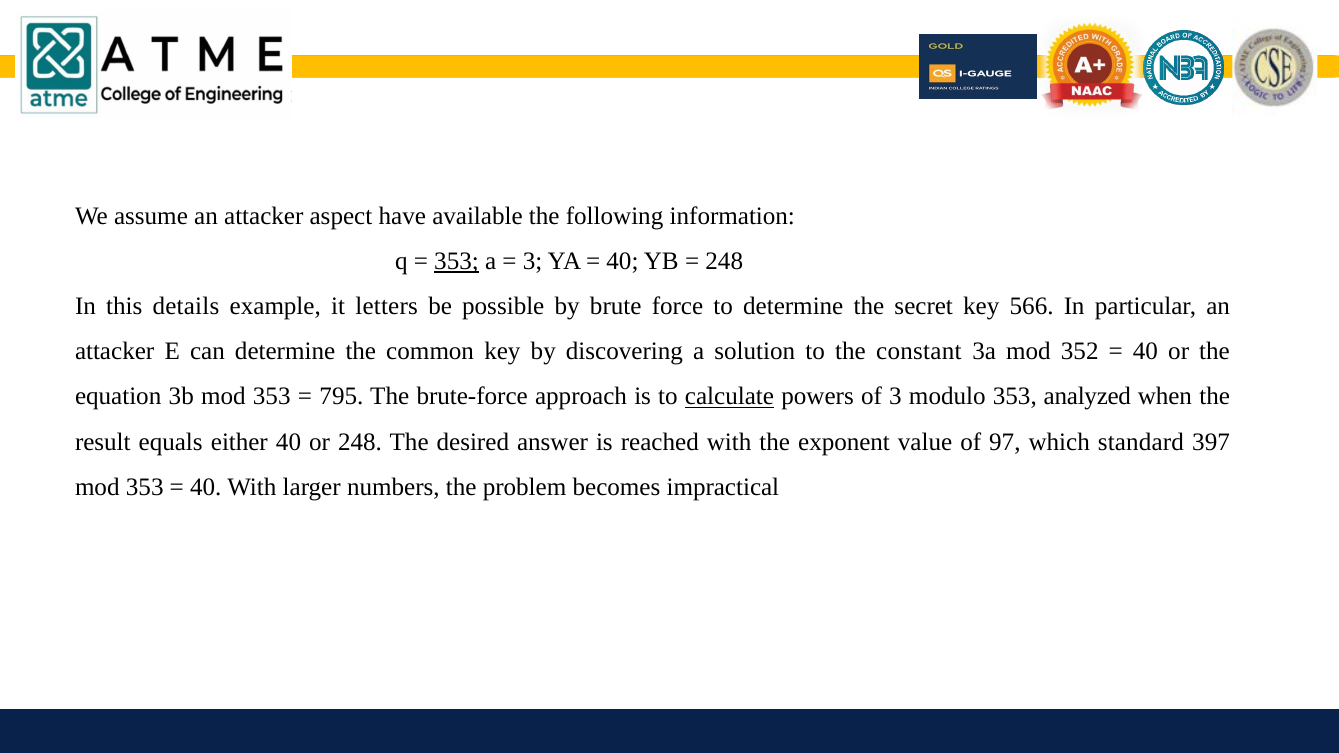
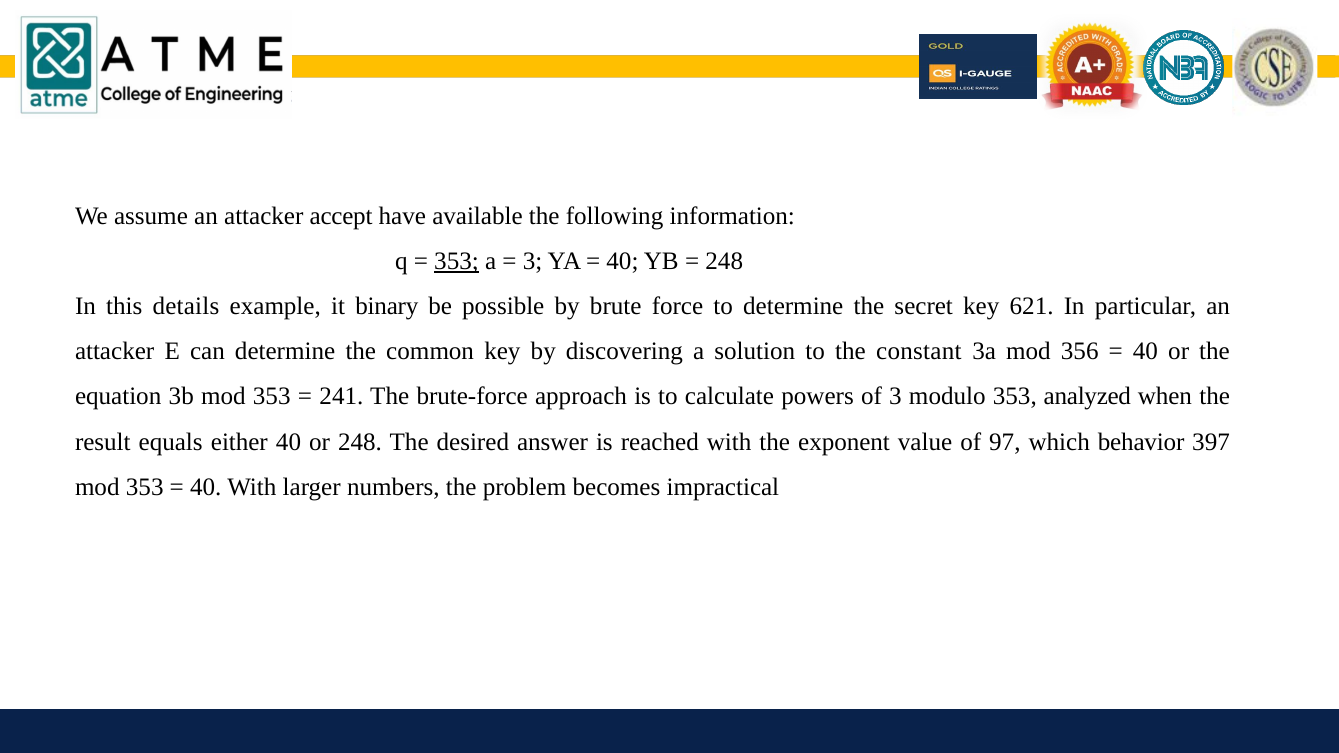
aspect: aspect -> accept (341, 216)
letters: letters -> binary (387, 306)
566: 566 -> 621 (1032, 306)
352: 352 -> 356 (1080, 351)
795: 795 -> 241 (341, 397)
calculate underline: present -> none (730, 397)
standard: standard -> behavior (1141, 442)
